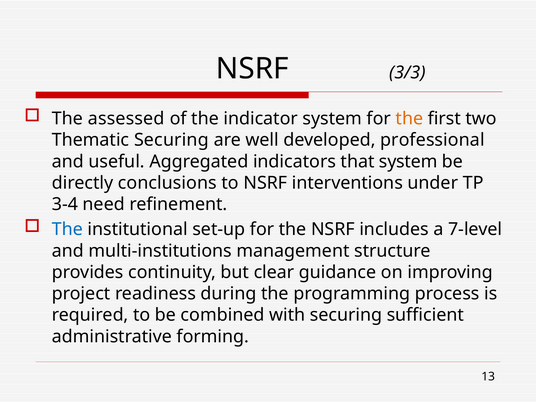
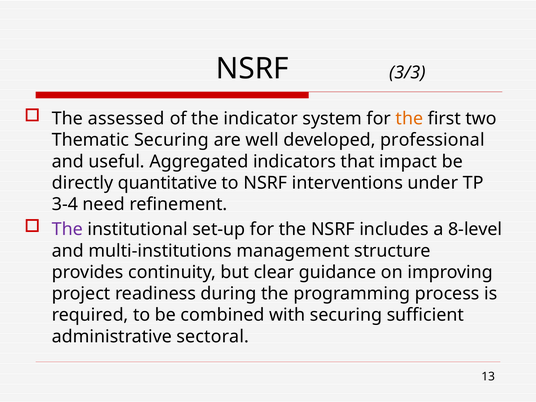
that system: system -> impact (408, 161)
conclusions: conclusions -> quantitative (167, 183)
The colour: blue -> purple (67, 229)
7-level: 7-level -> 8-level (475, 229)
forming: forming -> sectoral (213, 336)
